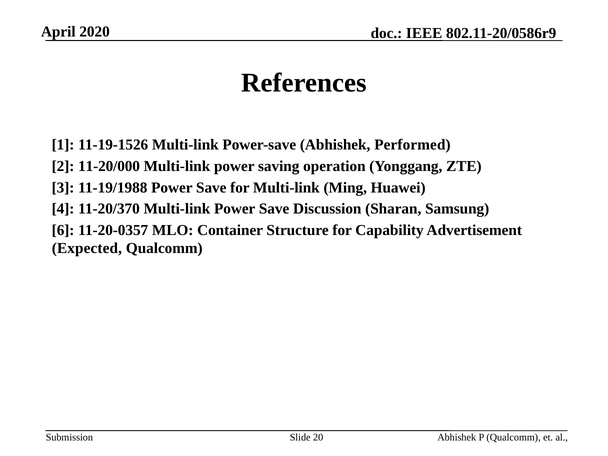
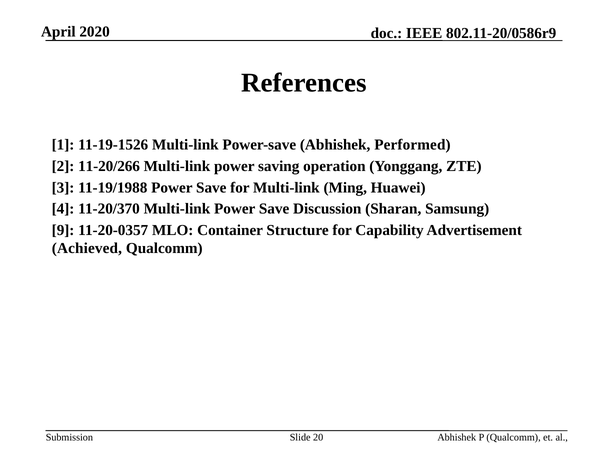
11-20/000: 11-20/000 -> 11-20/266 (109, 166)
6: 6 -> 9 (63, 230)
Expected: Expected -> Achieved (87, 248)
